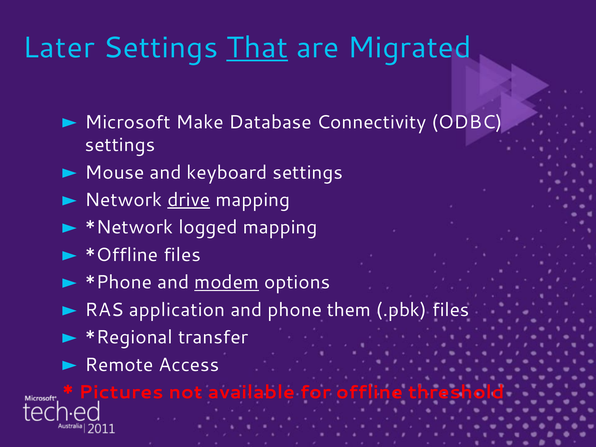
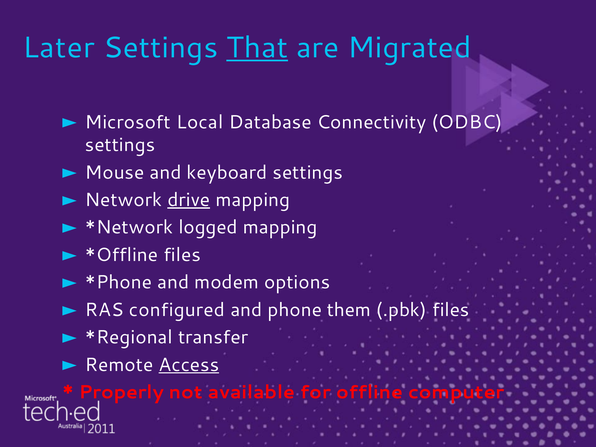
Make: Make -> Local (200, 122)
modem underline: present -> none (227, 282)
application: application -> configured (177, 310)
Access underline: none -> present (189, 365)
Pictures: Pictures -> Properly (121, 392)
threshold: threshold -> computer (456, 392)
